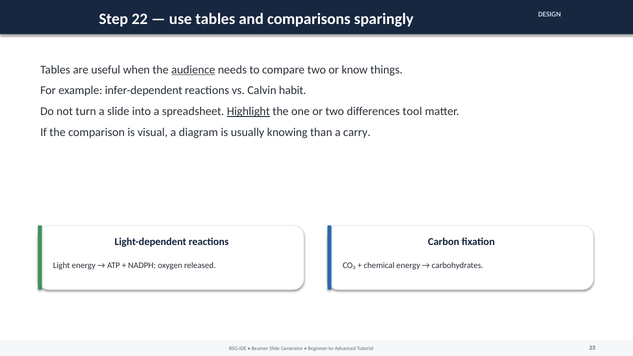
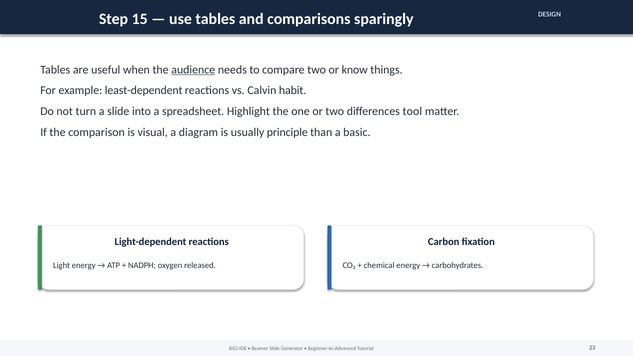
22: 22 -> 15 (140, 19)
infer-dependent: infer-dependent -> least-dependent (144, 90)
Highlight underline: present -> none (248, 111)
knowing: knowing -> principle (287, 132)
carry: carry -> basic (357, 132)
